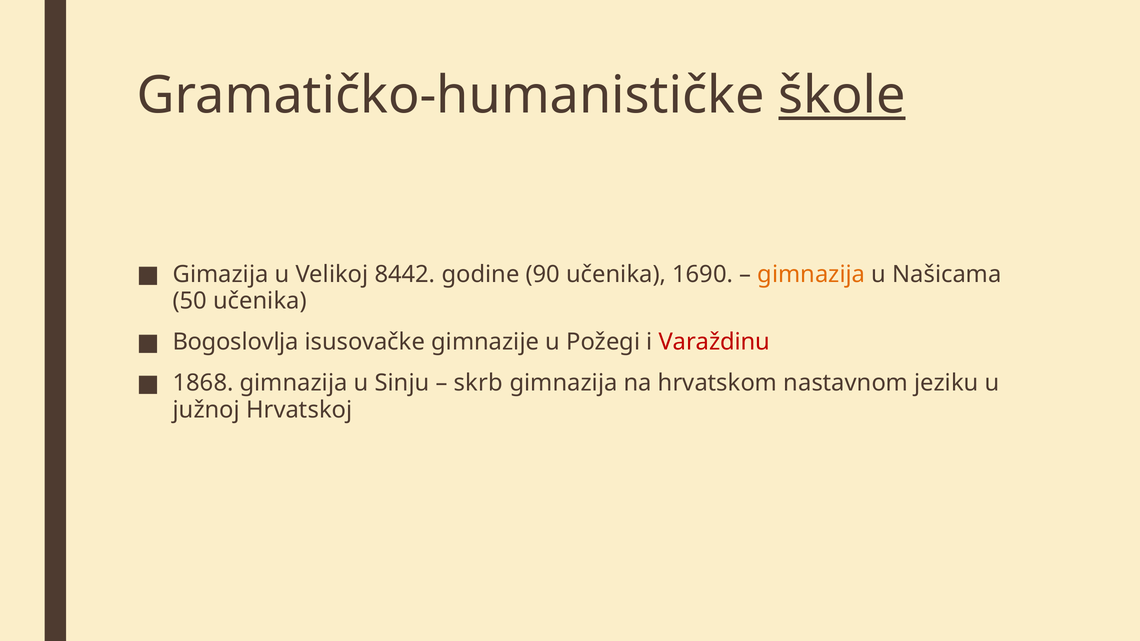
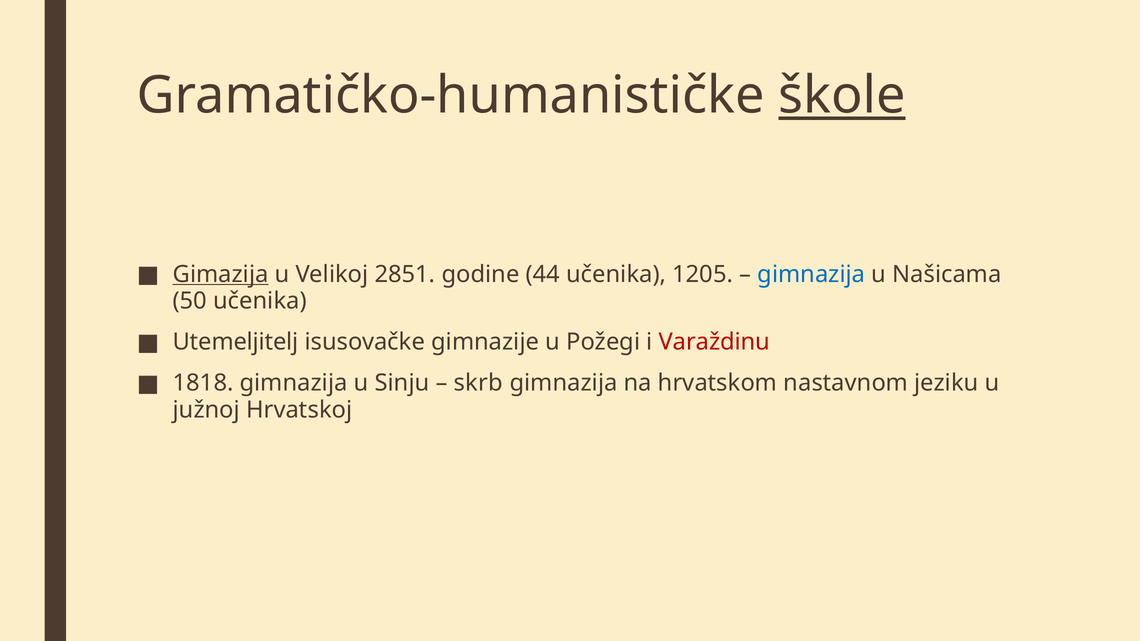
Gimazija underline: none -> present (221, 274)
8442: 8442 -> 2851 (405, 274)
90: 90 -> 44 (543, 274)
1690: 1690 -> 1205 (703, 274)
gimnazija colour: orange -> blue (811, 274)
Bogoslovlja: Bogoslovlja -> Utemeljitelj (236, 342)
1868: 1868 -> 1818 (203, 383)
